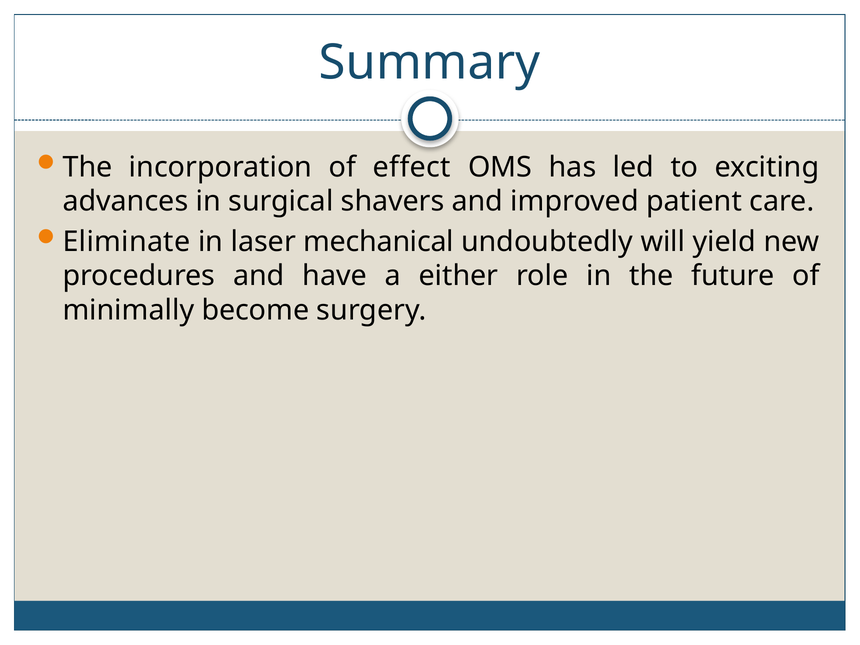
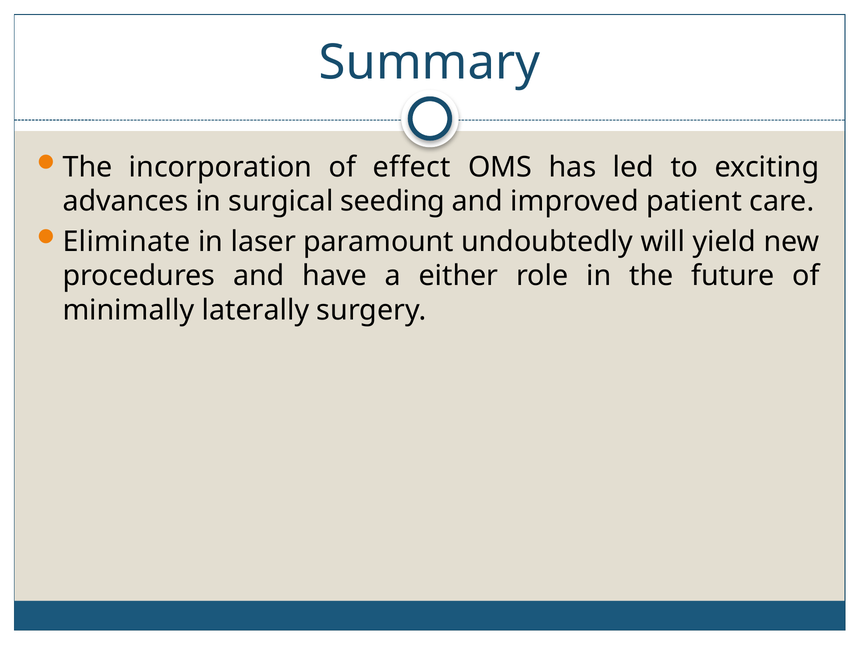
shavers: shavers -> seeding (393, 201)
mechanical: mechanical -> paramount (379, 242)
become: become -> laterally (255, 310)
